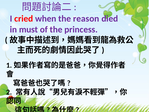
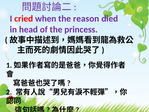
must: must -> head (28, 29)
